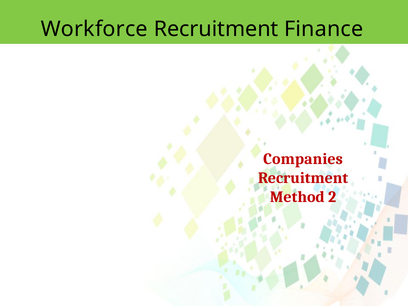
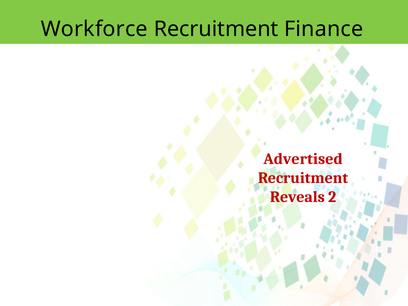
Companies: Companies -> Advertised (303, 159)
Method: Method -> Reveals (297, 197)
